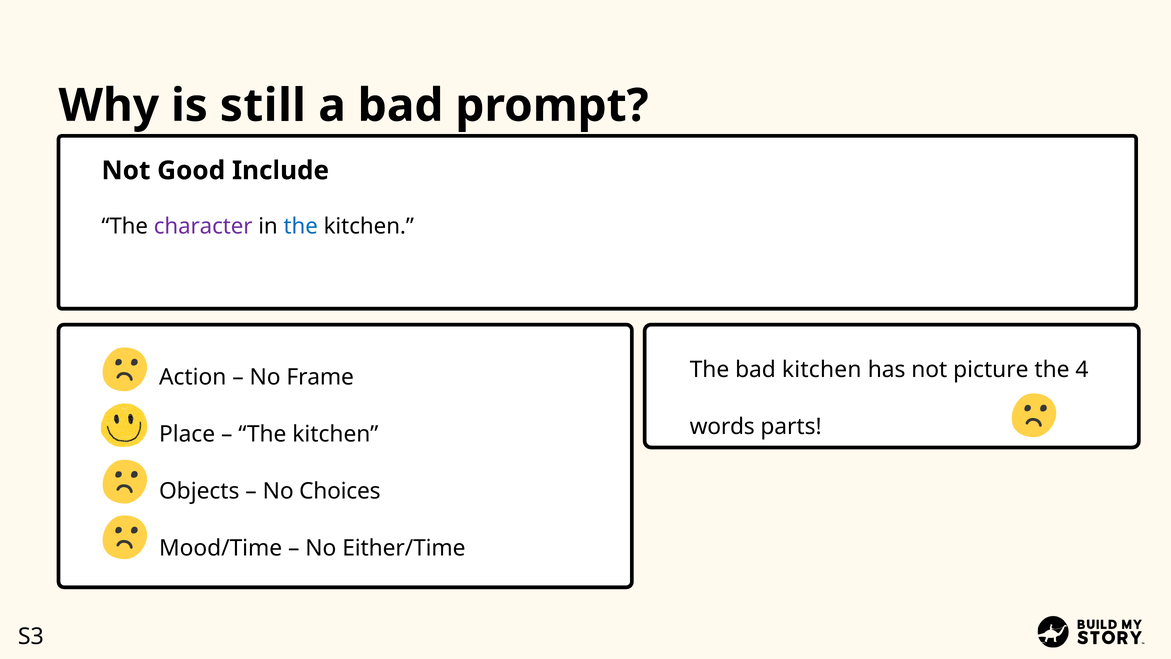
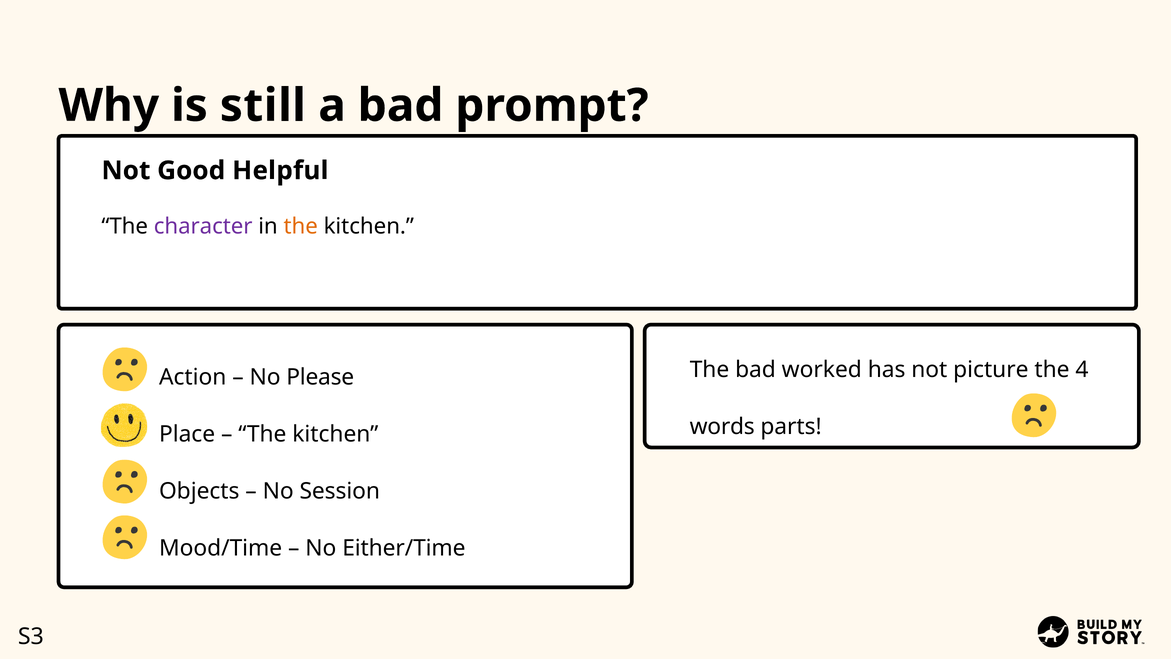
Include: Include -> Helpful (280, 171)
the colour: blue -> orange (301, 226)
bad kitchen: kitchen -> worked (822, 370)
Frame: Frame -> Please (320, 377)
Choices: Choices -> Session (340, 491)
